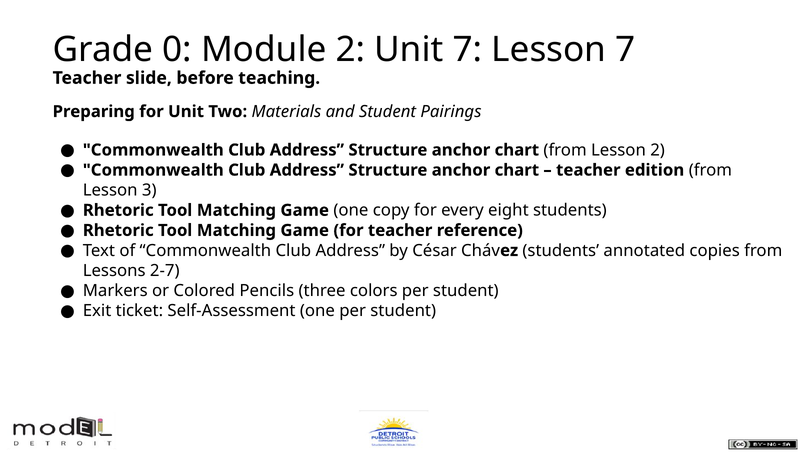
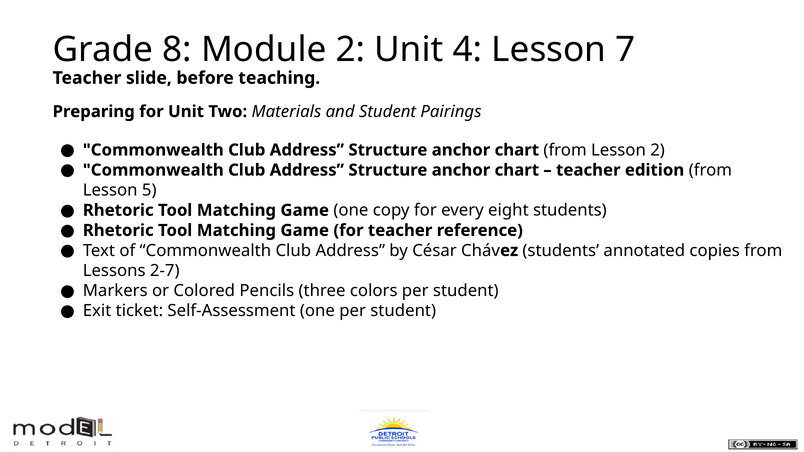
0: 0 -> 8 (177, 49)
Unit 7: 7 -> 4 (467, 49)
3: 3 -> 5 (149, 190)
